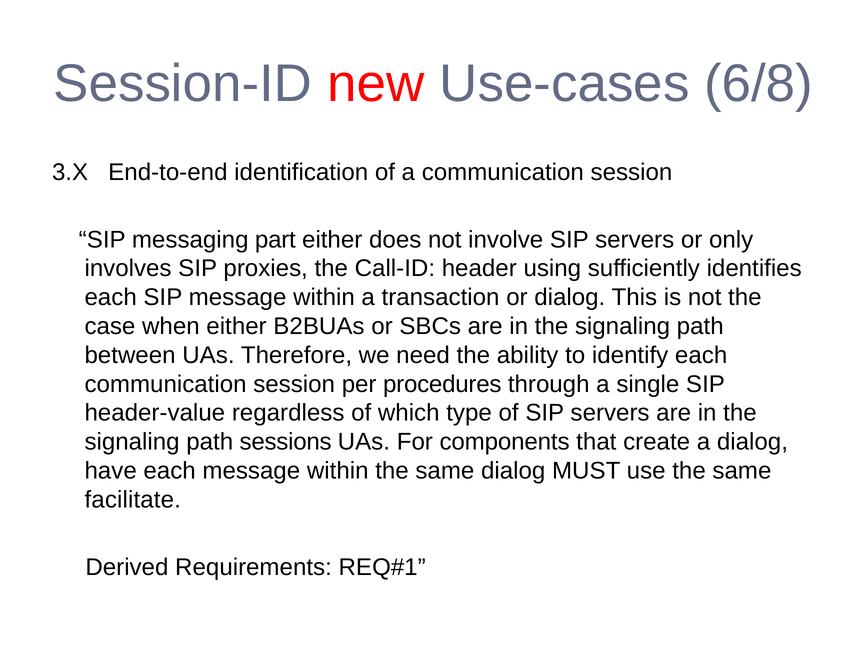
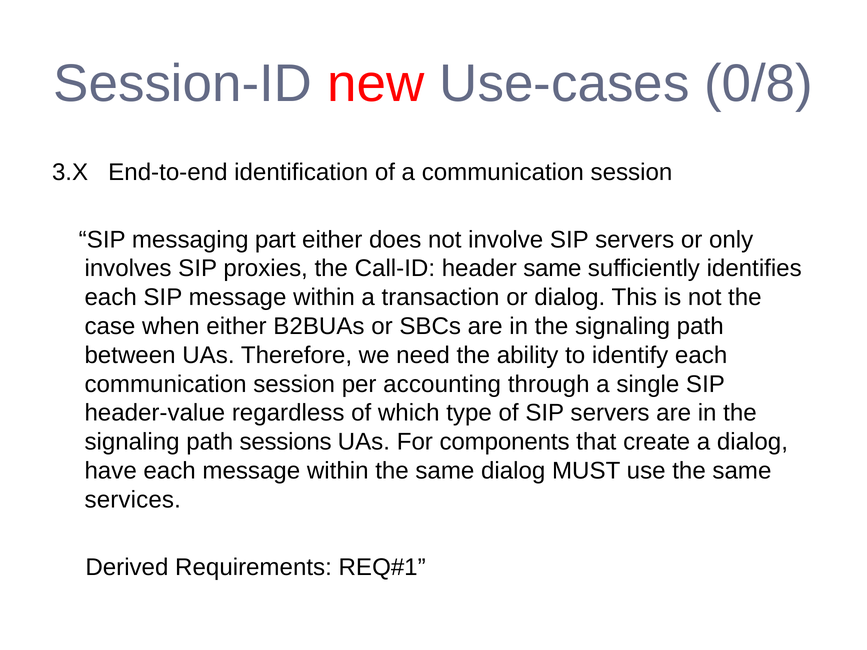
6/8: 6/8 -> 0/8 (759, 84)
header using: using -> same (552, 269)
procedures: procedures -> accounting (442, 384)
facilitate: facilitate -> services (133, 500)
